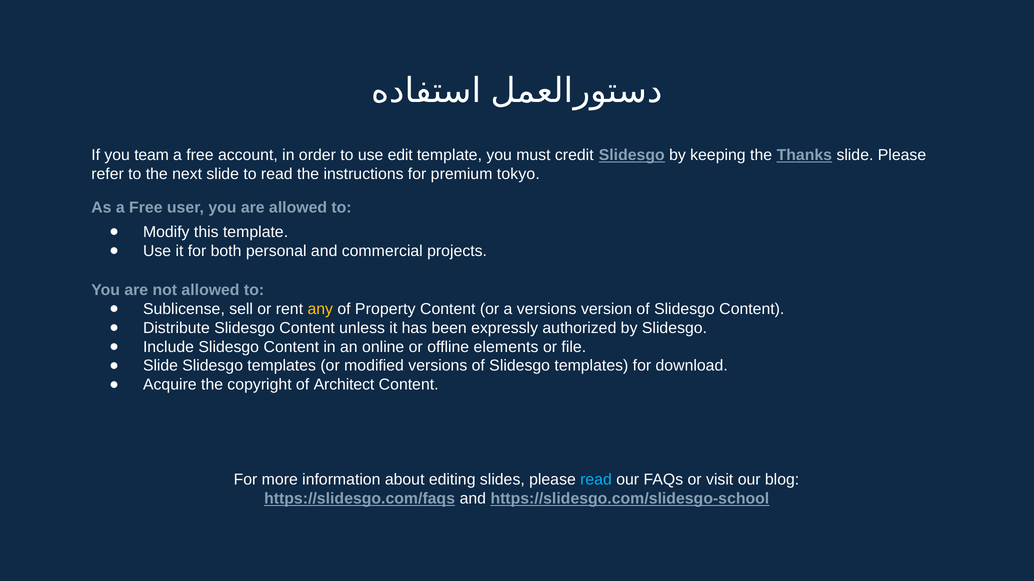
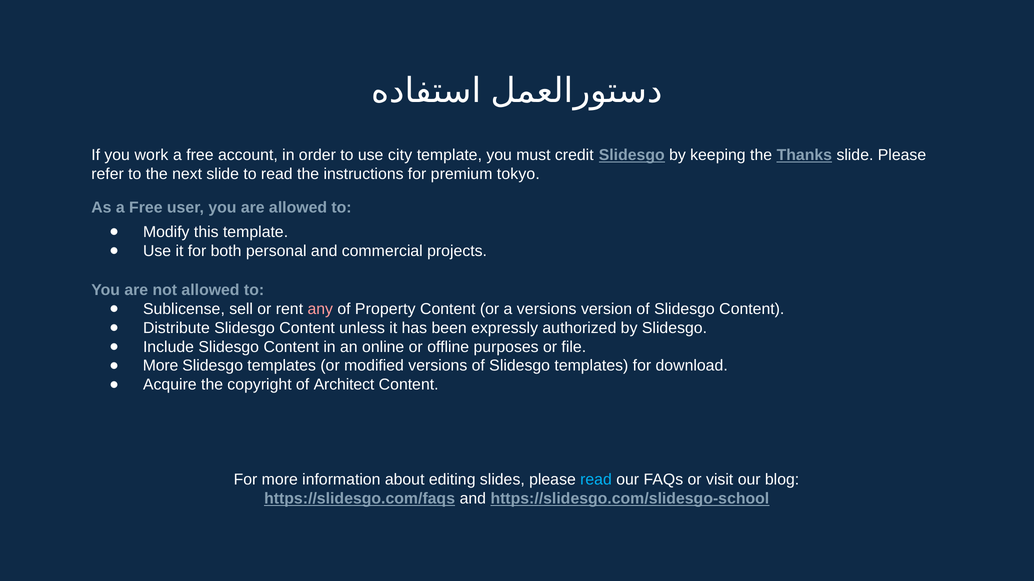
team: team -> work (151, 155)
edit: edit -> city (400, 155)
any colour: yellow -> pink (320, 309)
elements: elements -> purposes (506, 347)
Slide: Slide -> More (161, 366)
